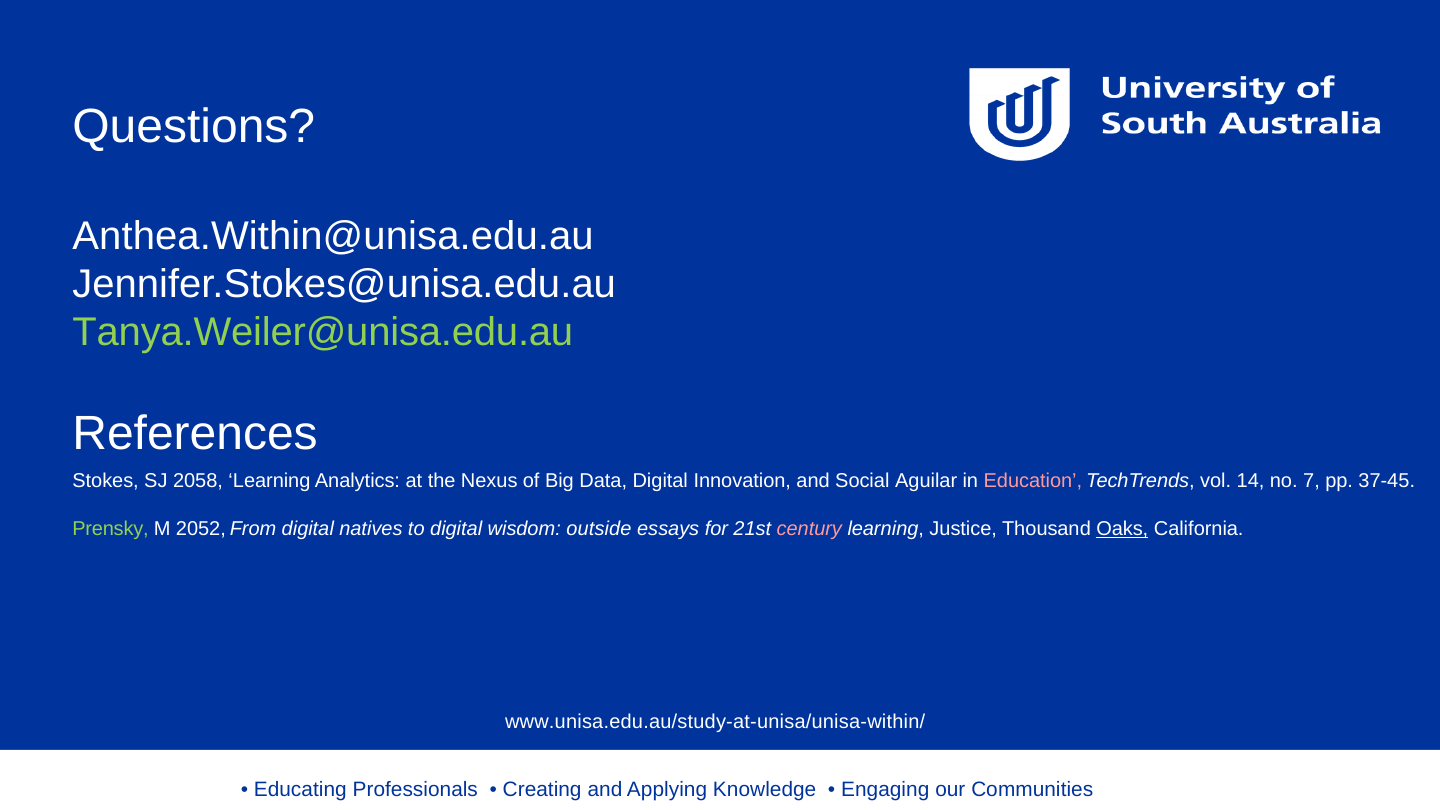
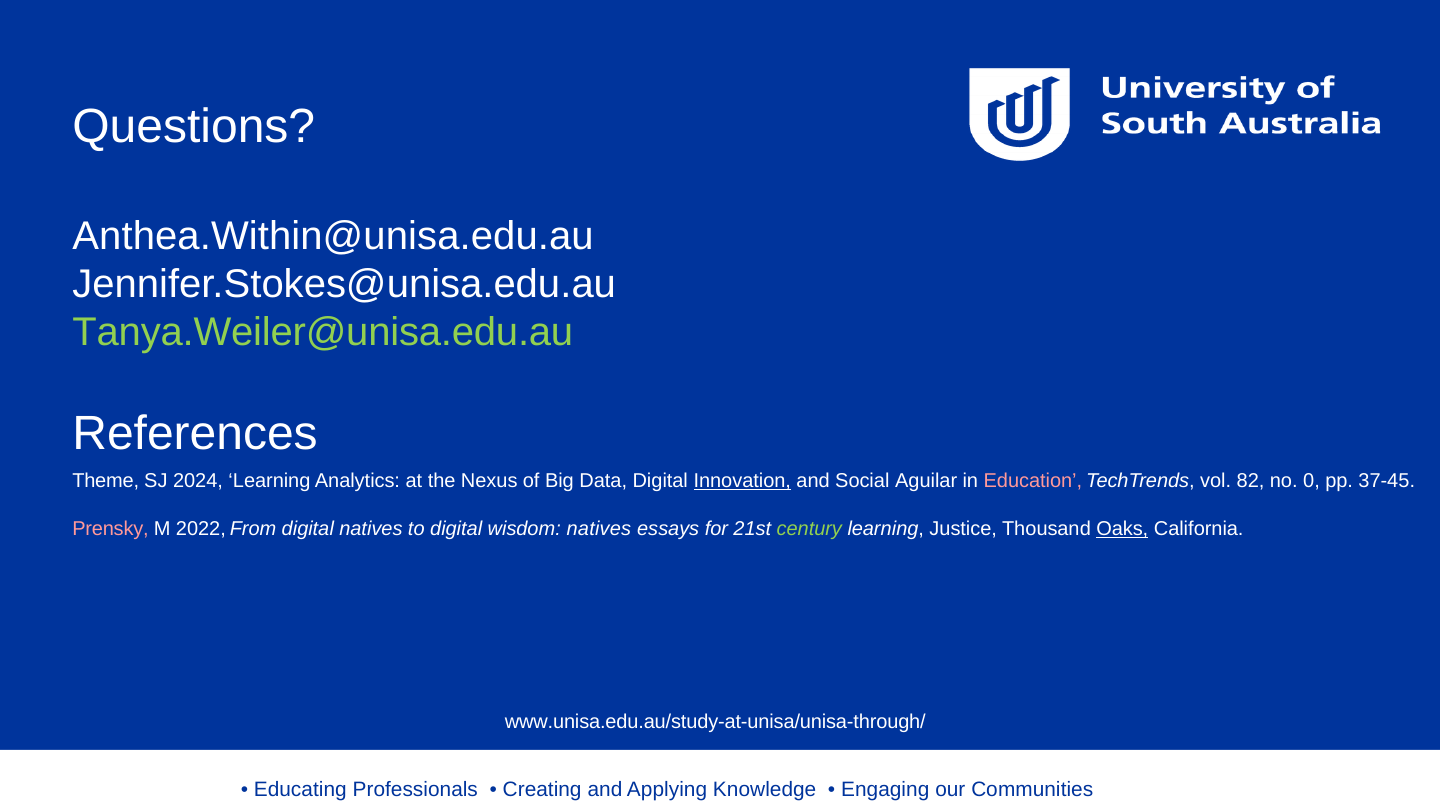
Stokes: Stokes -> Theme (106, 481)
2058: 2058 -> 2024 (198, 481)
Innovation underline: none -> present (742, 481)
14: 14 -> 82 (1251, 481)
7: 7 -> 0 (1312, 481)
Prensky colour: light green -> pink (110, 529)
2052: 2052 -> 2022 (201, 529)
wisdom outside: outside -> natives (599, 529)
century colour: pink -> light green (809, 529)
www.unisa.edu.au/study-at-unisa/unisa-within/: www.unisa.edu.au/study-at-unisa/unisa-within/ -> www.unisa.edu.au/study-at-unisa/unisa-through/ (715, 722)
